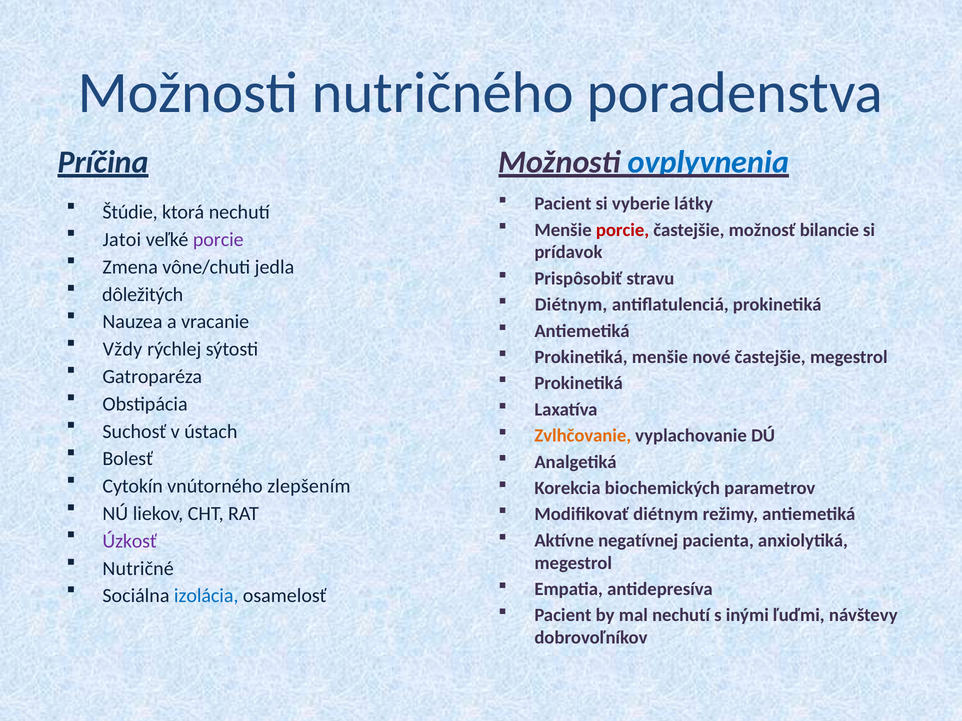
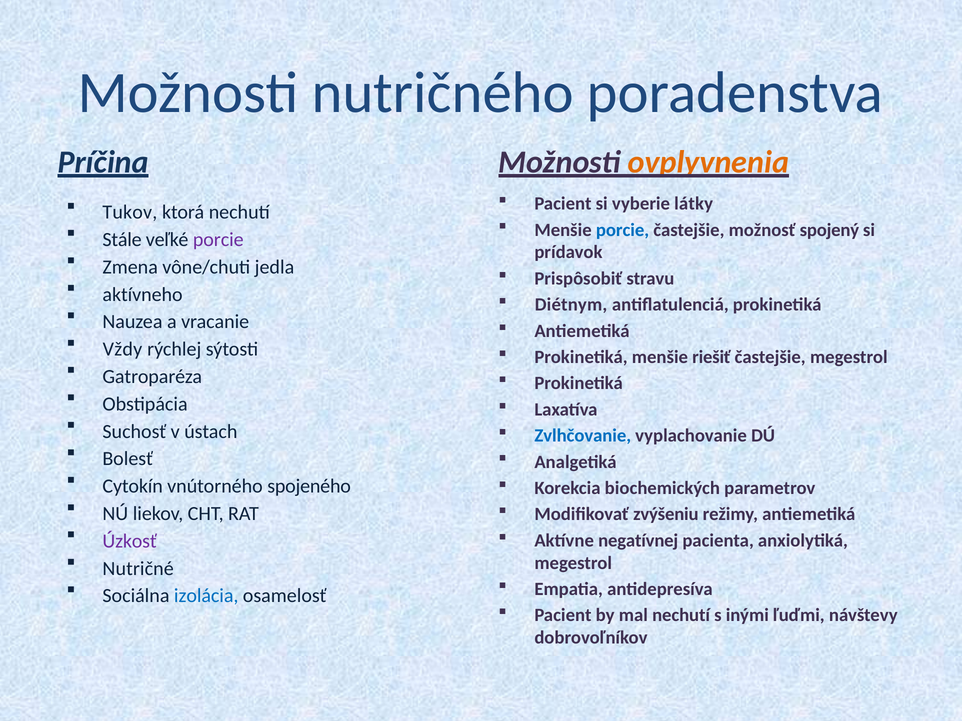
ovplyvnenia colour: blue -> orange (708, 162)
Štúdie: Štúdie -> Tukov (130, 212)
porcie colour: red -> blue (622, 230)
bilancie: bilancie -> spojený (829, 230)
Jatoi: Jatoi -> Stále (122, 240)
dôležitých: dôležitých -> aktívneho (143, 295)
nové: nové -> riešiť (711, 357)
Zvlhčovanie colour: orange -> blue (583, 436)
zlepšením: zlepšením -> spojeného (309, 487)
Modifikovať diétnym: diétnym -> zvýšeniu (666, 515)
